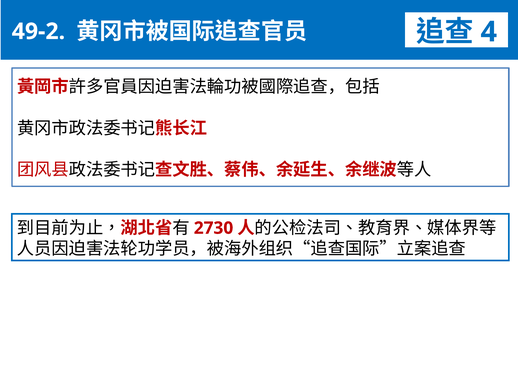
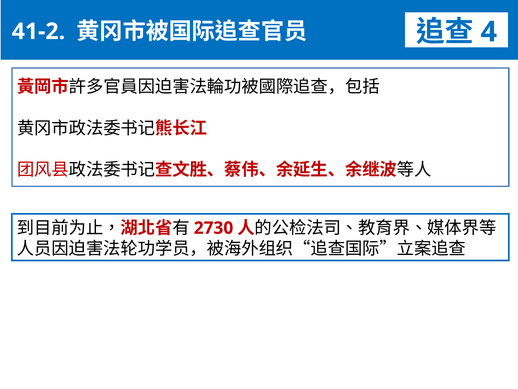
49-2: 49-2 -> 41-2 (38, 31)
